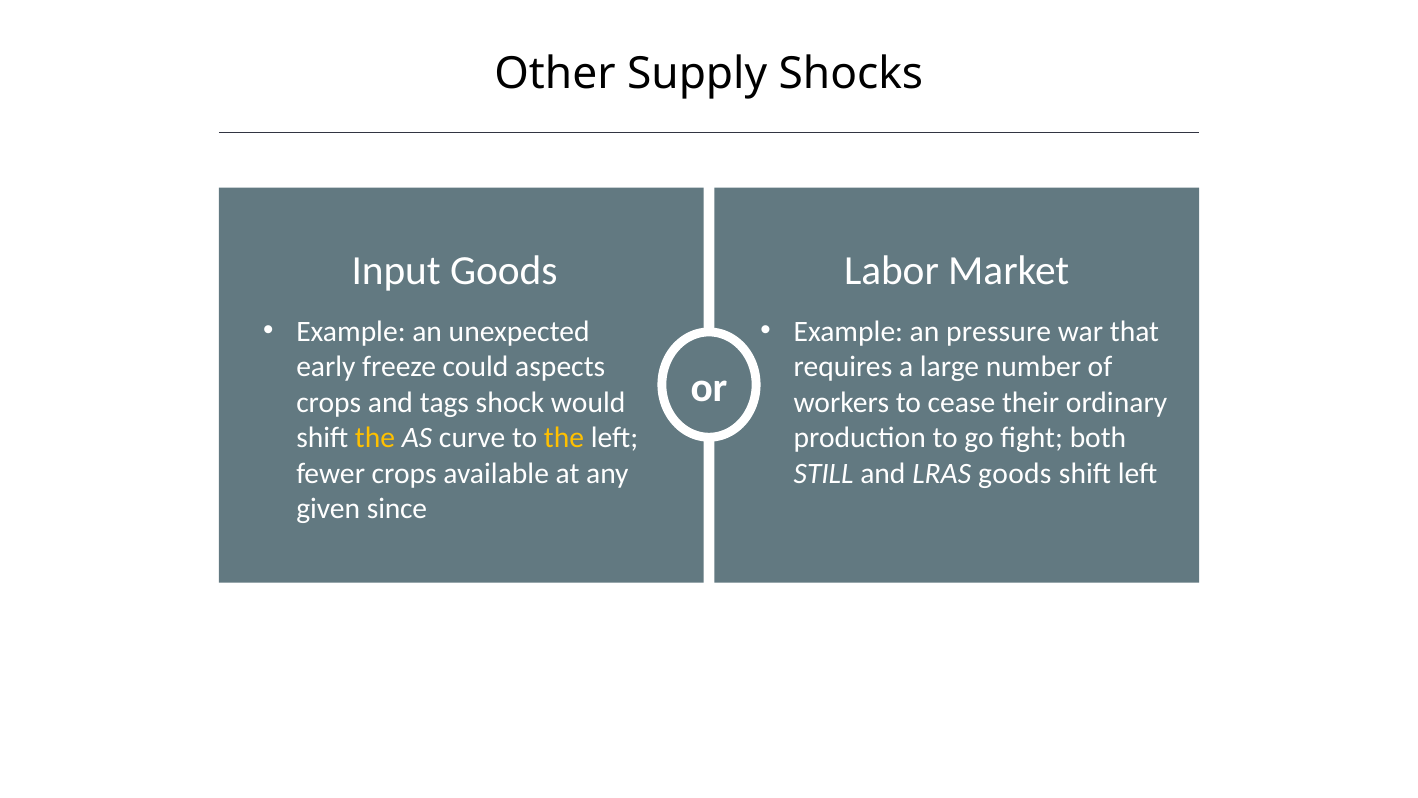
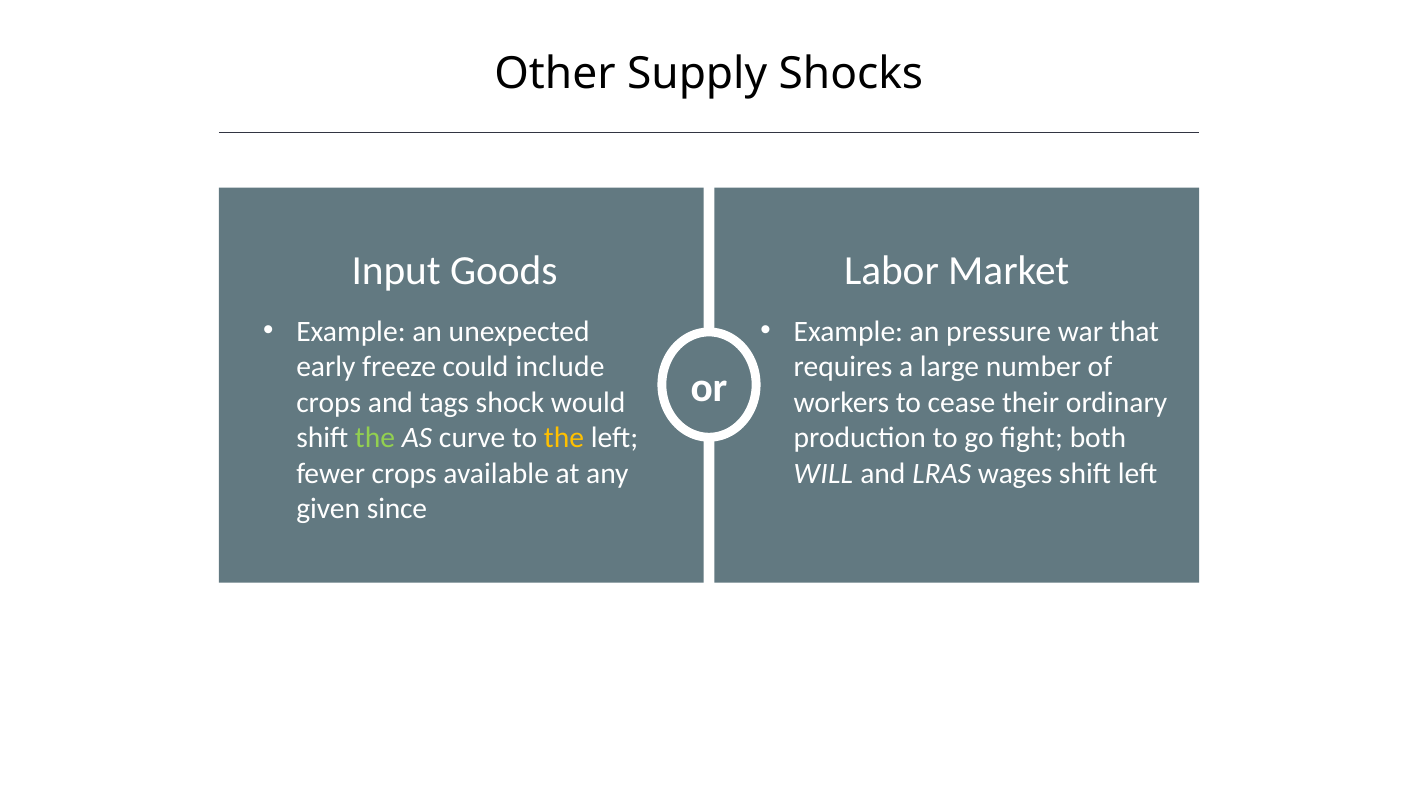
aspects: aspects -> include (560, 367)
the colour: yellow -> light green (375, 438)
STILL: STILL -> WILL (823, 473)
LRAS goods: goods -> wages (1015, 473)
